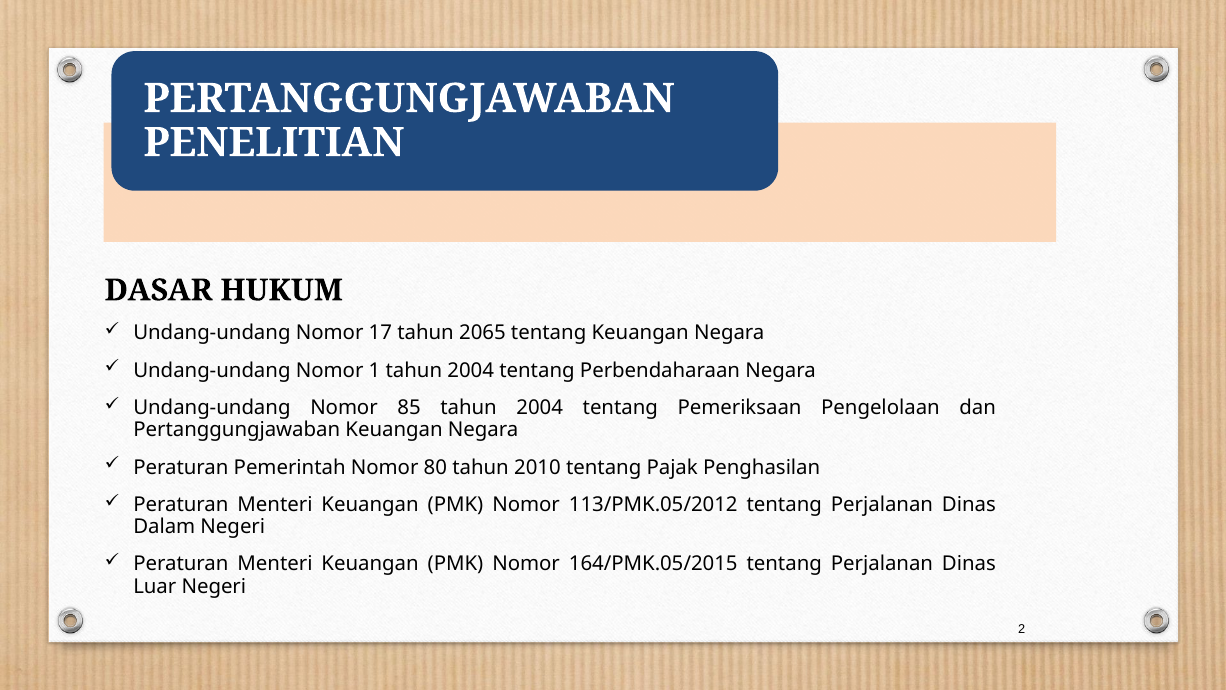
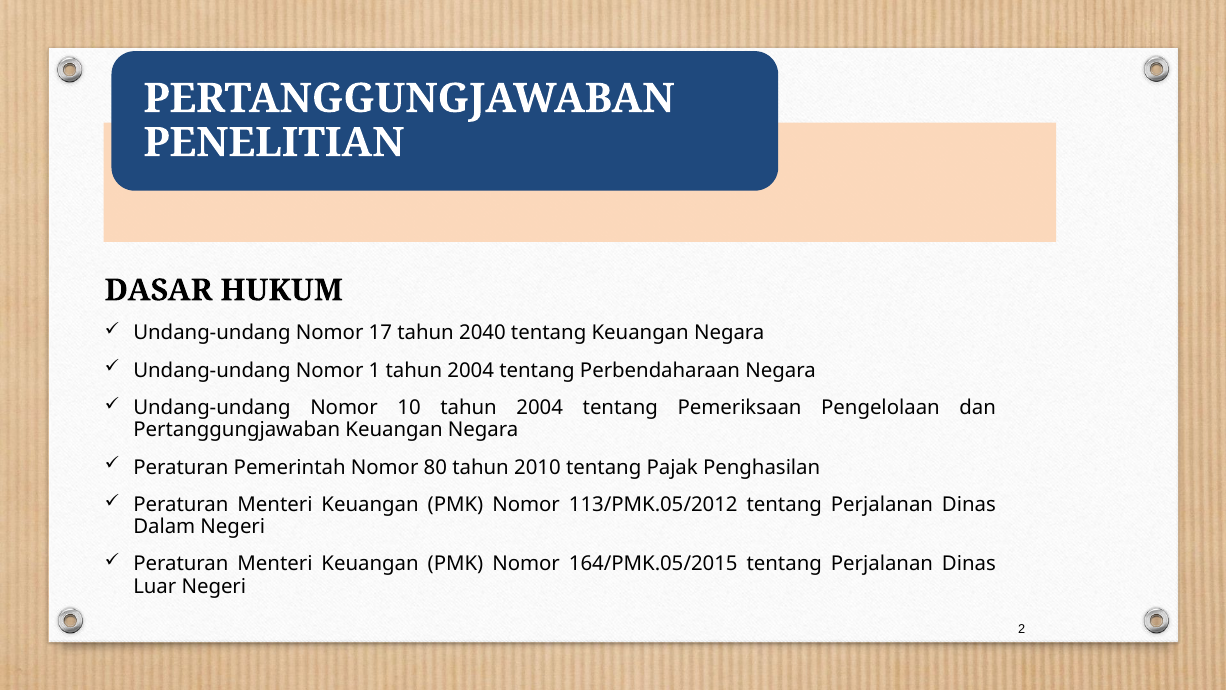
2065: 2065 -> 2040 (482, 333)
85: 85 -> 10 (409, 408)
